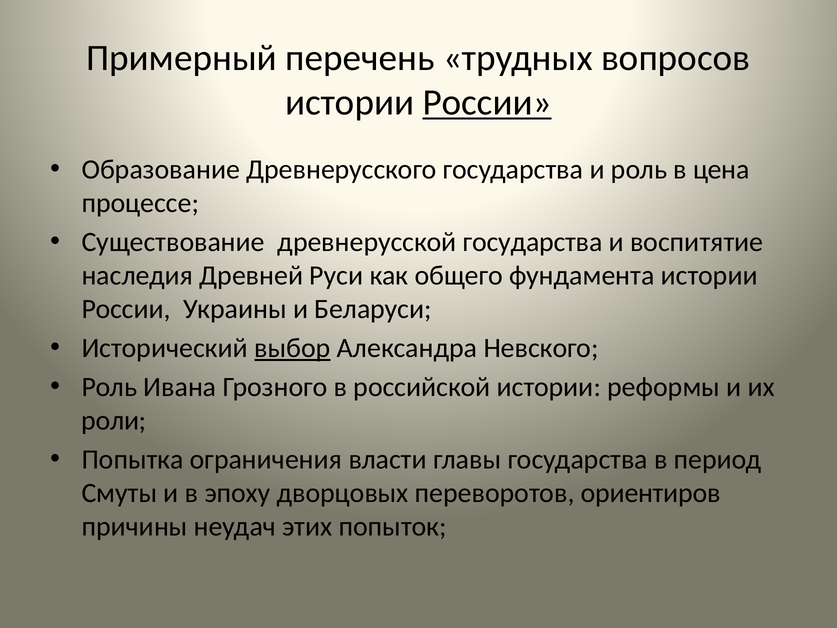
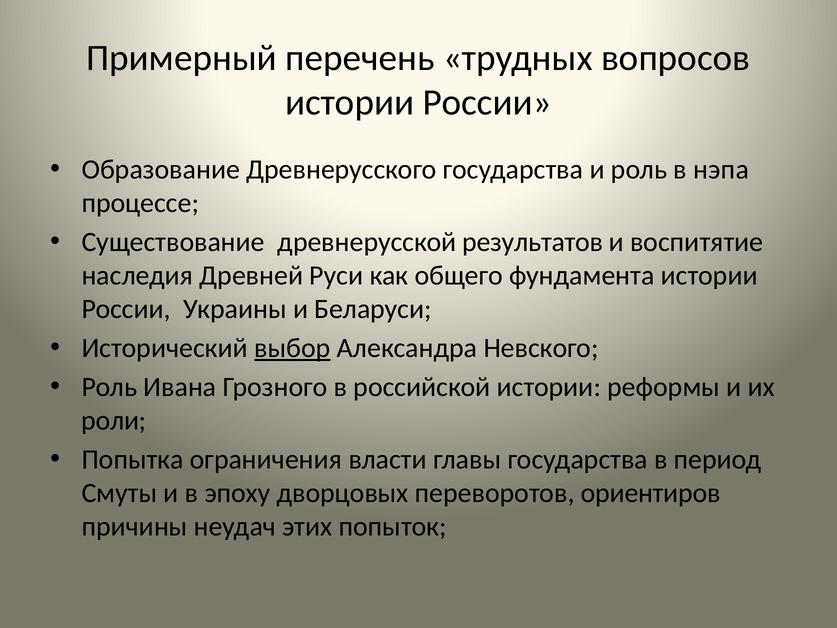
России underline: present -> none (487, 102)
цена: цена -> нэпа (721, 169)
древнерусской государства: государства -> результатов (533, 242)
